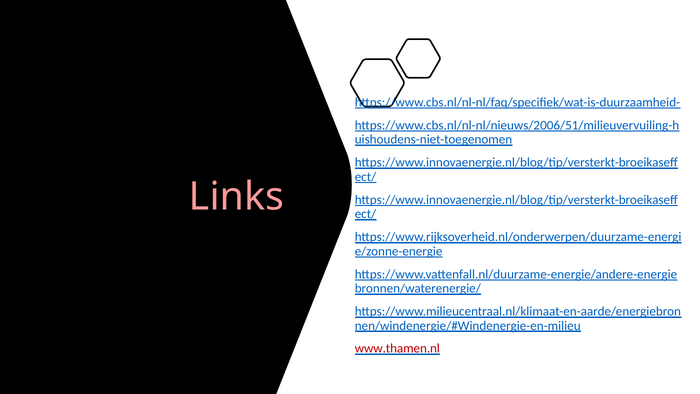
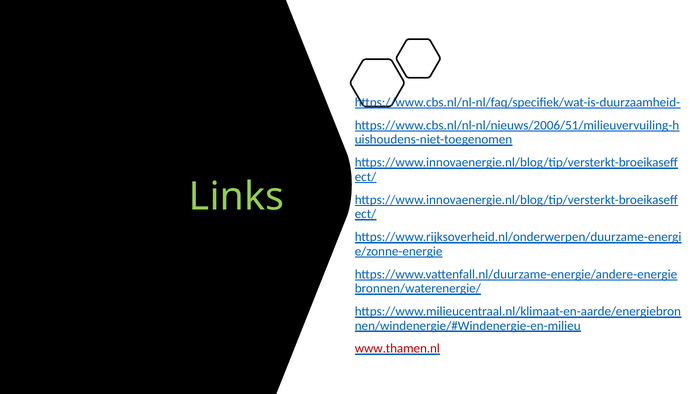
Links colour: pink -> light green (236, 197)
